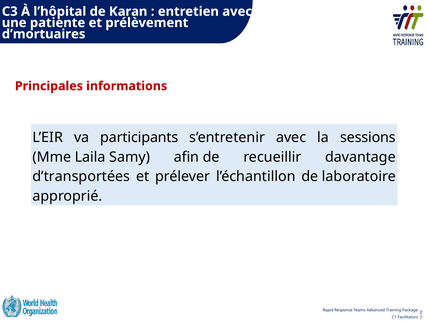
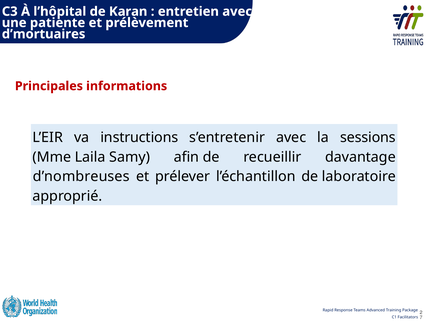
participants: participants -> instructions (139, 138)
d’transportées: d’transportées -> d’nombreuses (81, 177)
